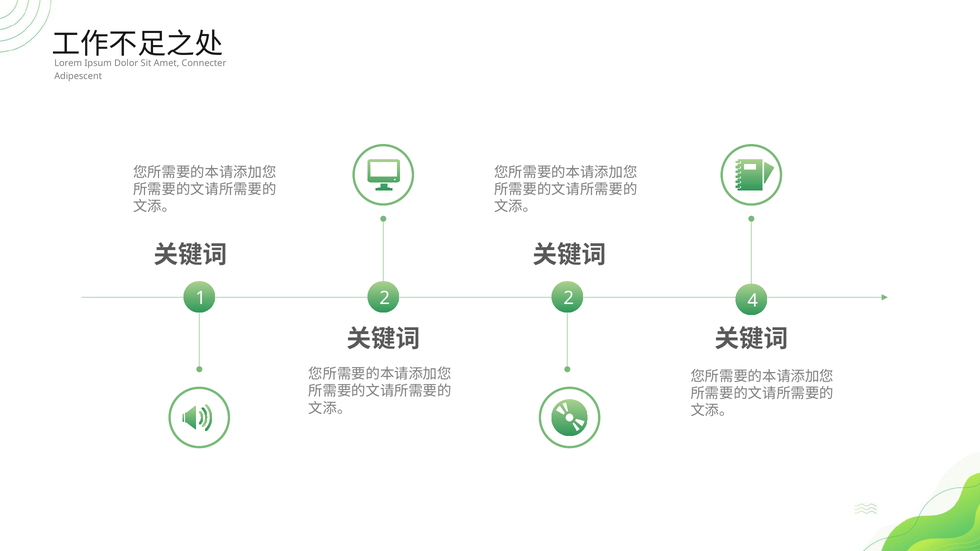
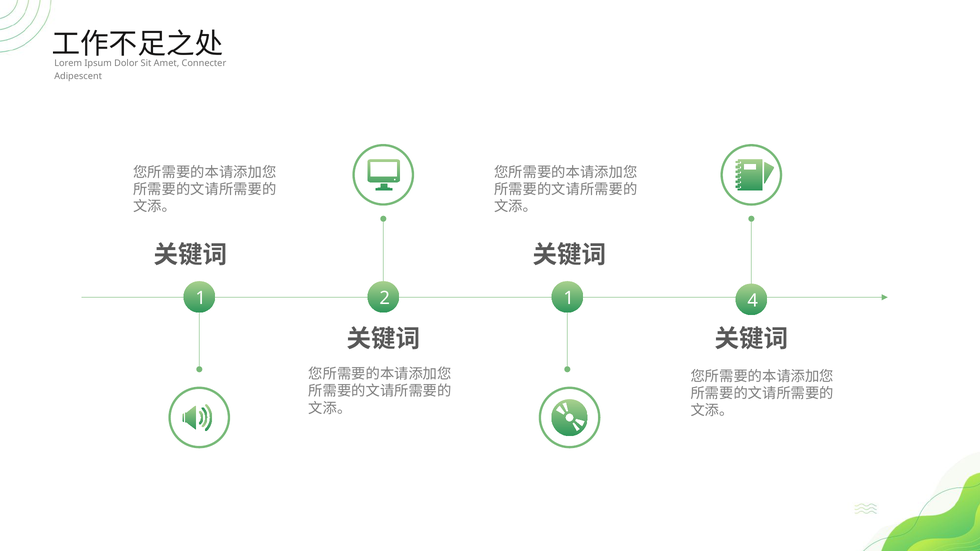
2 2: 2 -> 1 (569, 298)
